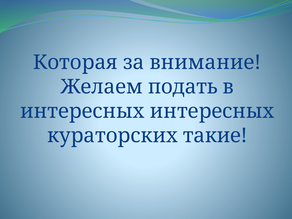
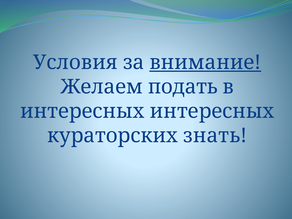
Которая: Которая -> Условия (75, 62)
внимание underline: none -> present (205, 62)
такие: такие -> знать (215, 136)
